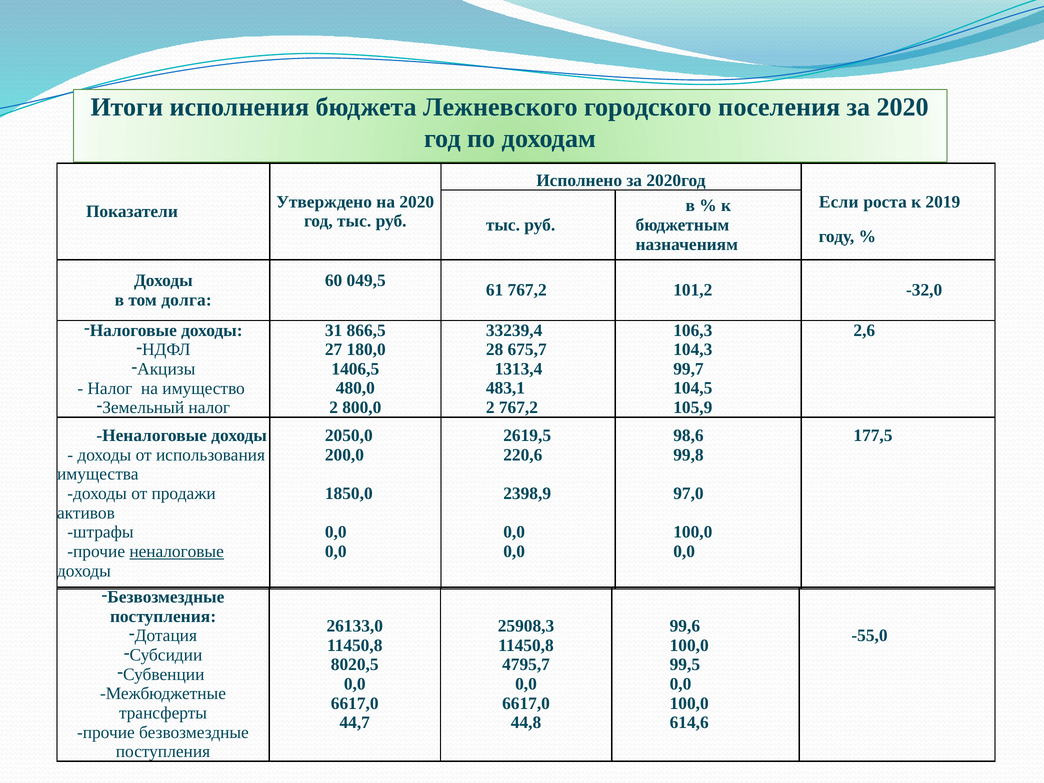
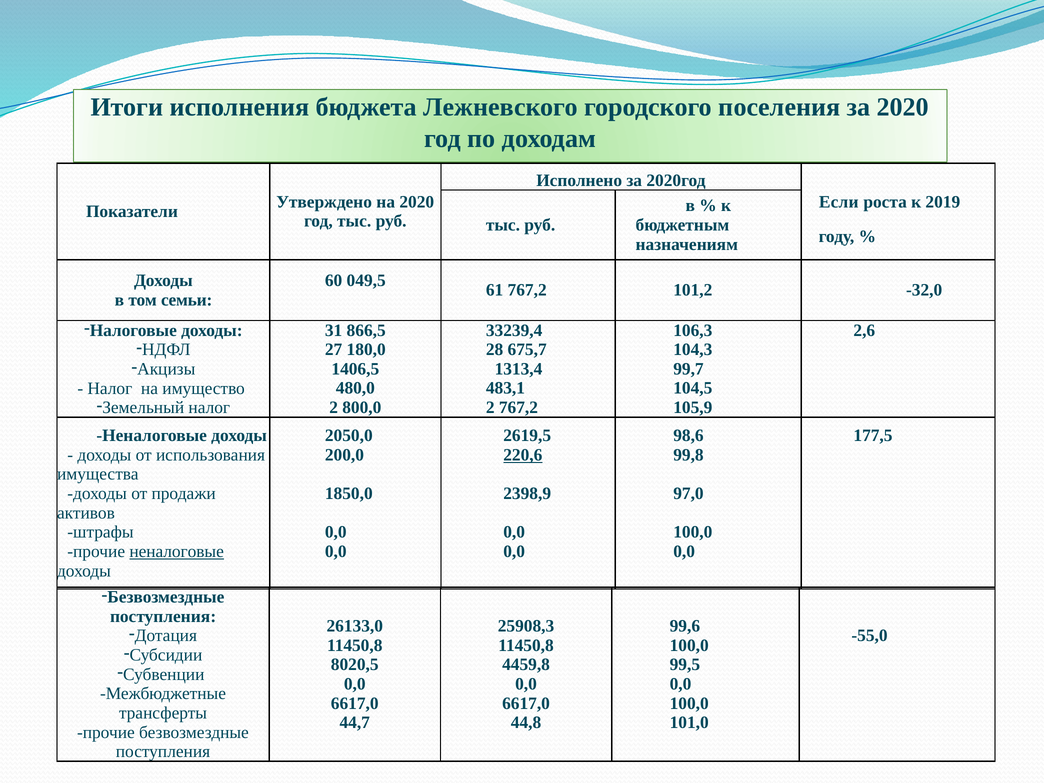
долга: долга -> семьи (187, 300)
220,6 underline: none -> present (523, 455)
4795,7: 4795,7 -> 4459,8 (526, 665)
614,6: 614,6 -> 101,0 (689, 723)
